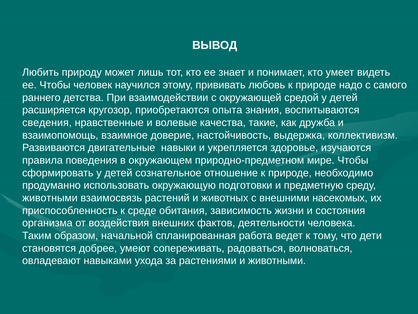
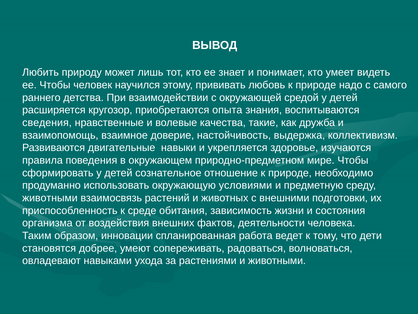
подготовки: подготовки -> условиями (245, 185)
насекомых: насекомых -> подготовки (340, 198)
начальной: начальной -> инновации (127, 235)
